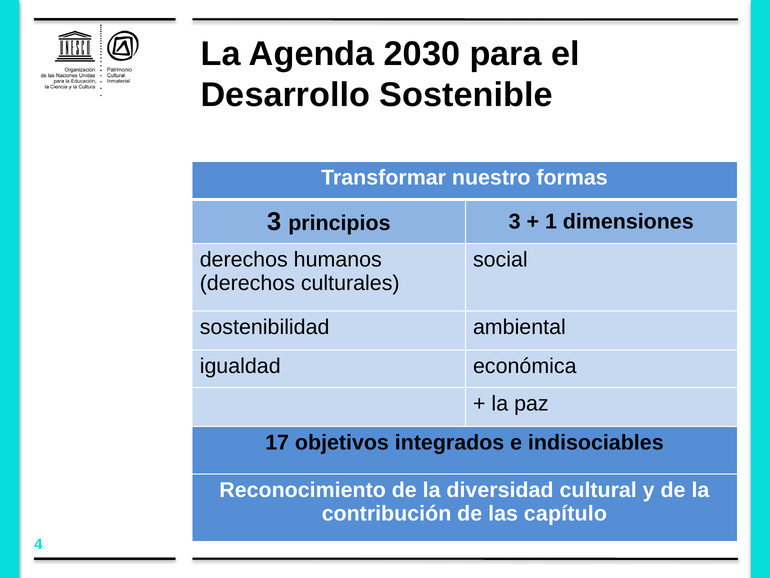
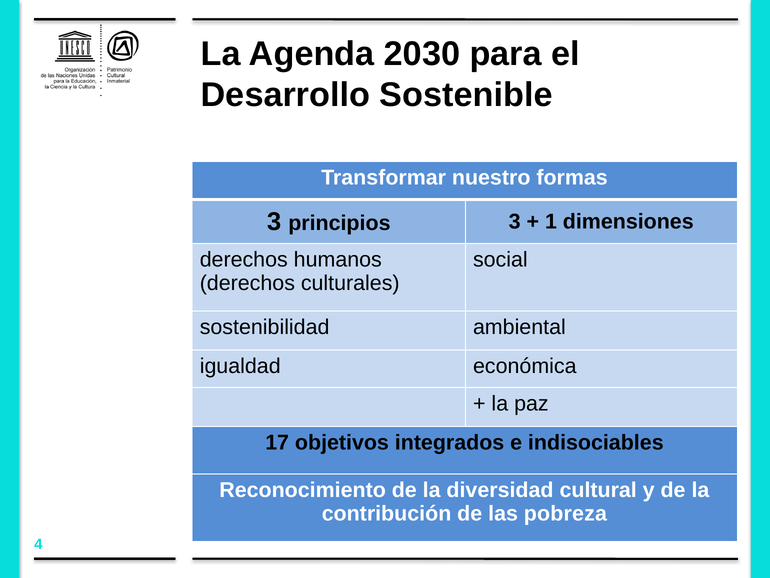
capítulo: capítulo -> pobreza (565, 513)
